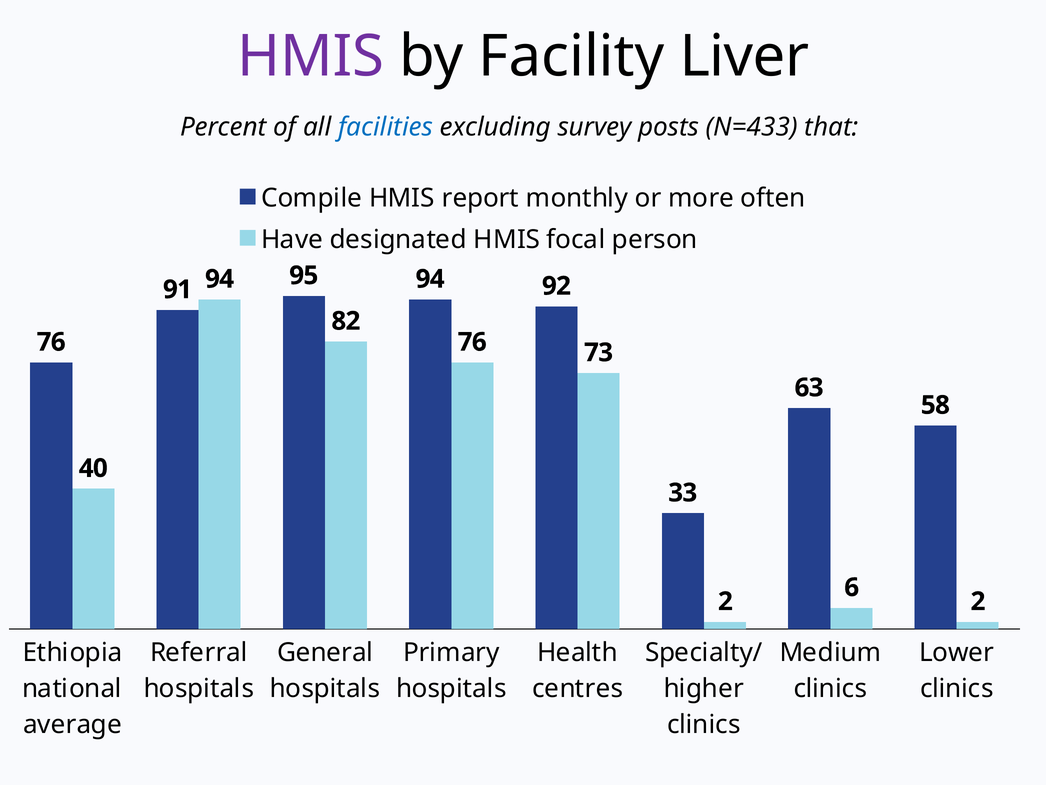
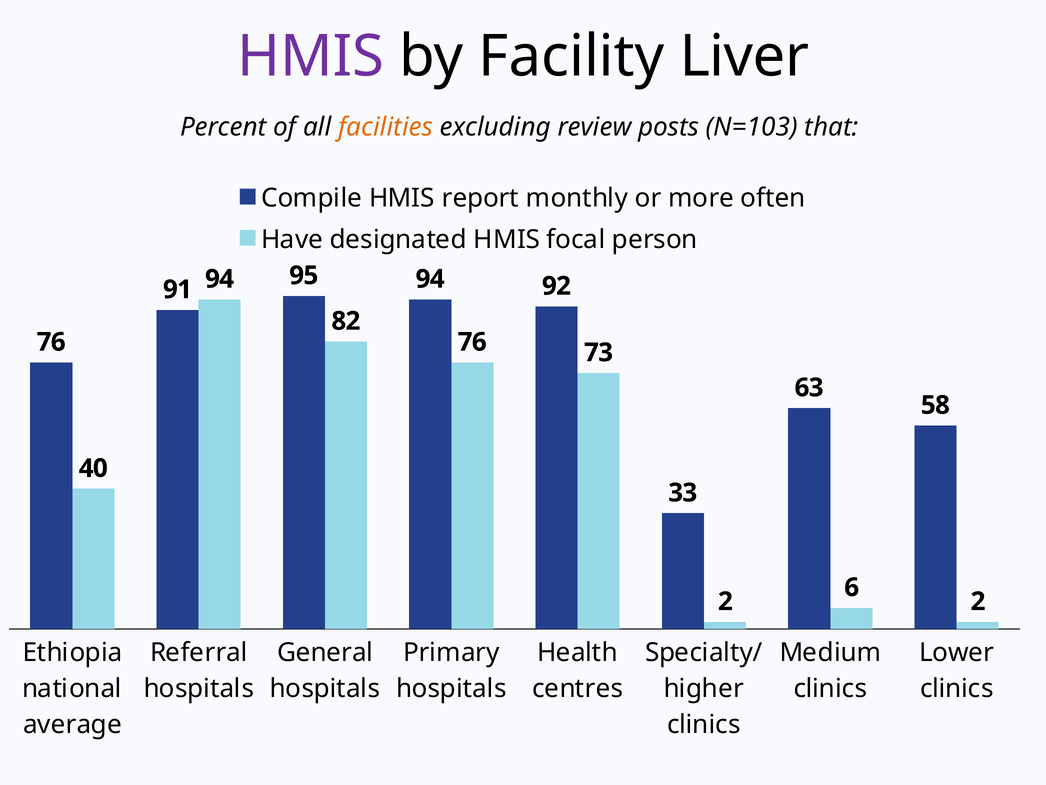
facilities colour: blue -> orange (386, 127)
survey: survey -> review (595, 127)
N=433: N=433 -> N=103 (752, 127)
